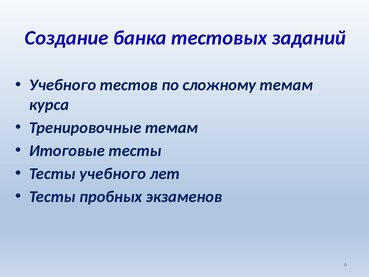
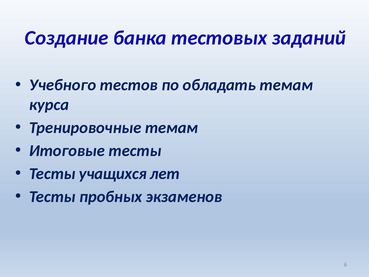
сложному: сложному -> обладать (219, 85)
Тесты учебного: учебного -> учащихся (113, 173)
